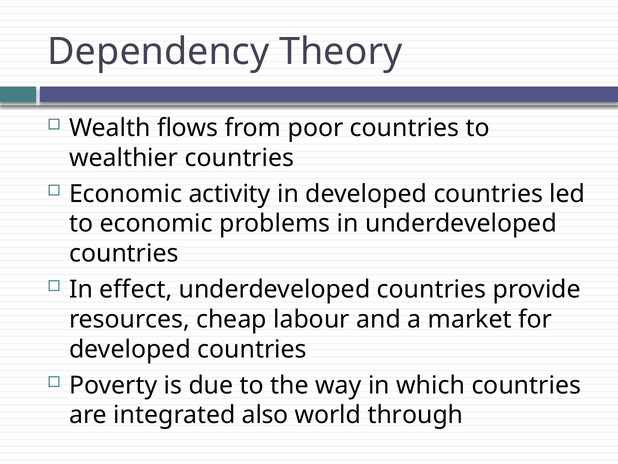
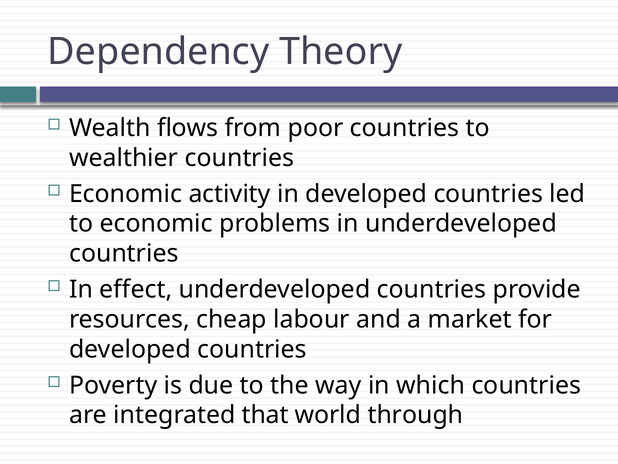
also: also -> that (265, 415)
